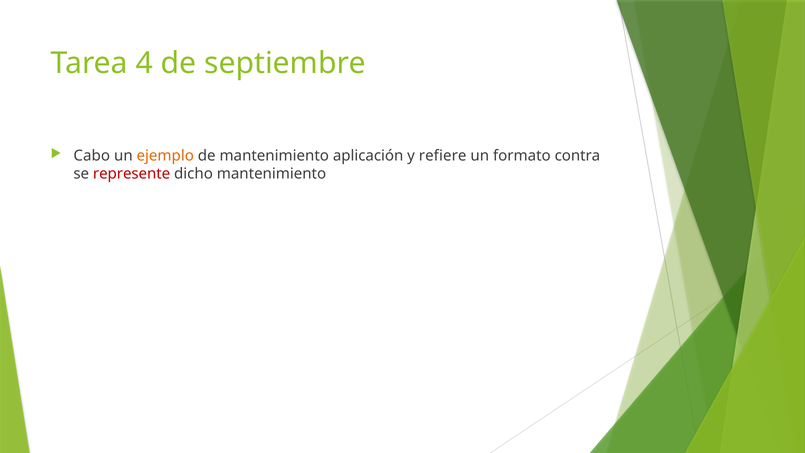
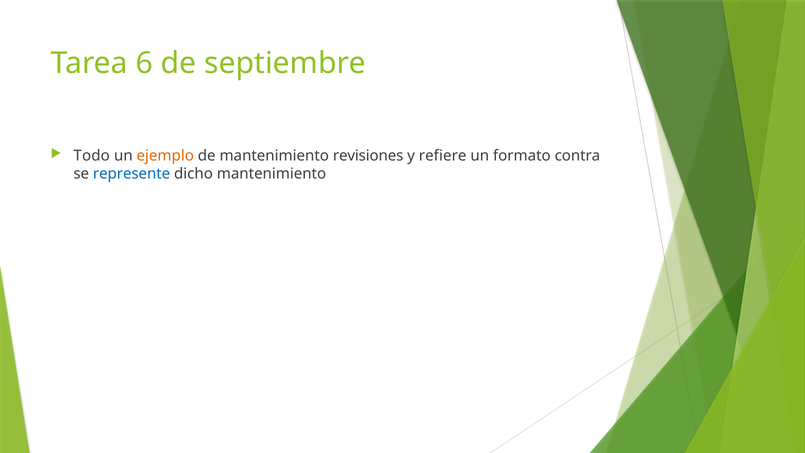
4: 4 -> 6 (144, 63)
Cabo: Cabo -> Todo (92, 156)
aplicación: aplicación -> revisiones (368, 156)
represente colour: red -> blue (132, 174)
